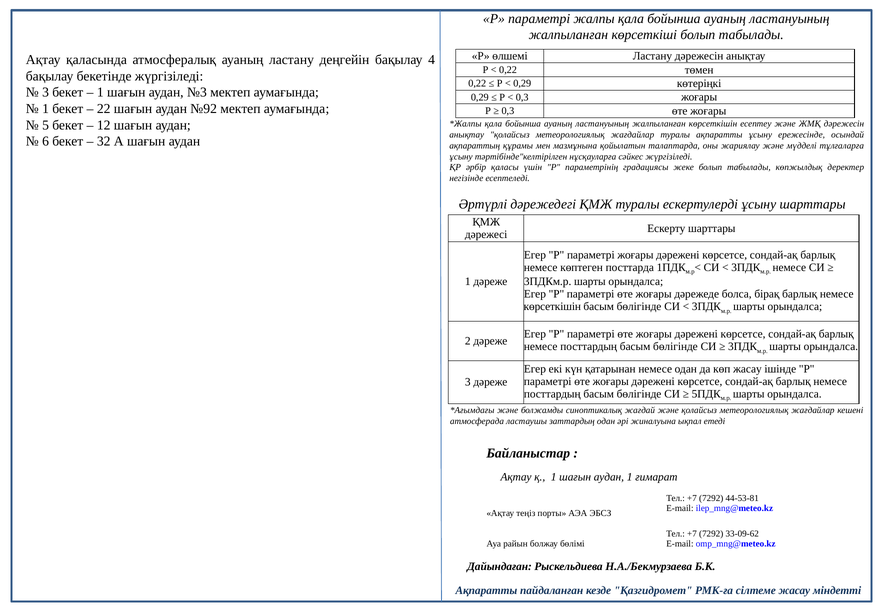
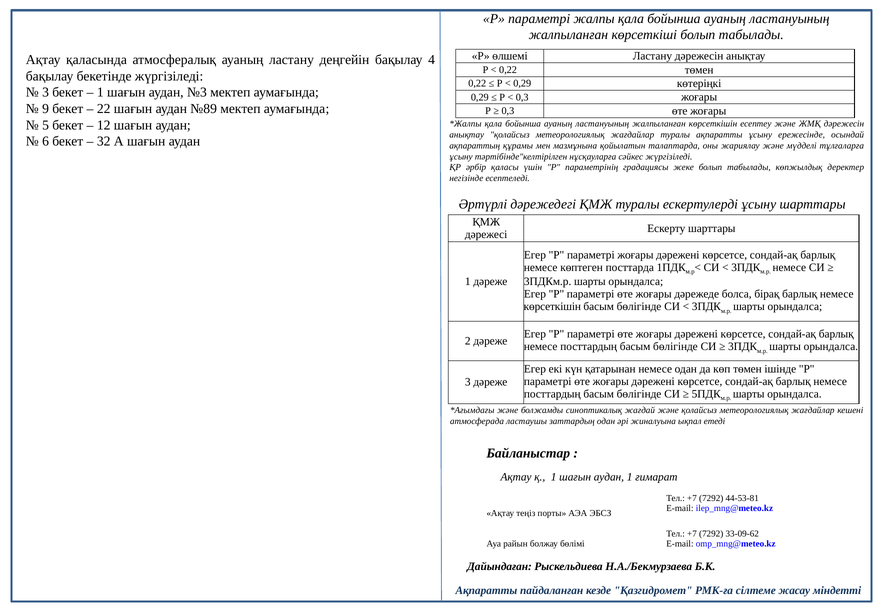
1: 1 -> 9 (46, 109)
№92: №92 -> №89 (204, 109)
көп жасау: жасау -> төмен (747, 368)
